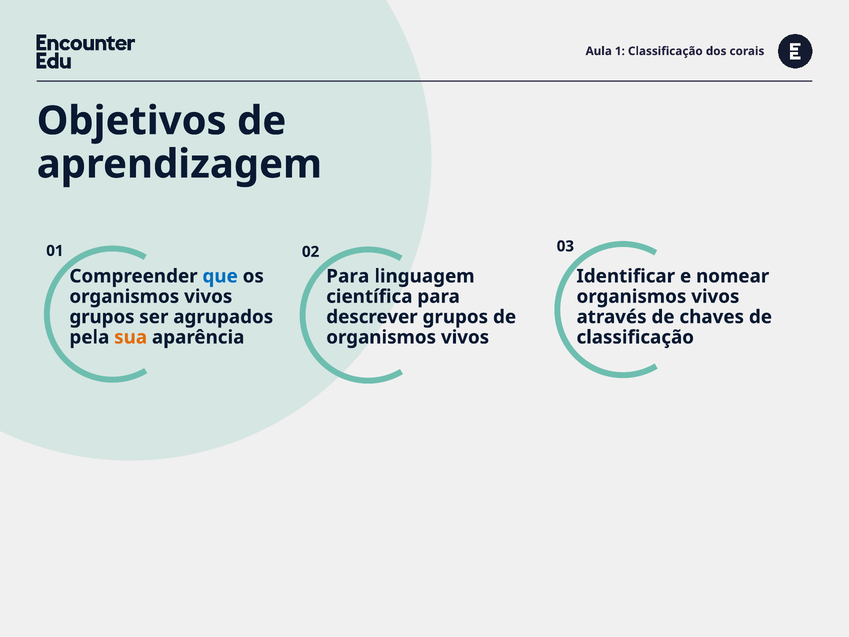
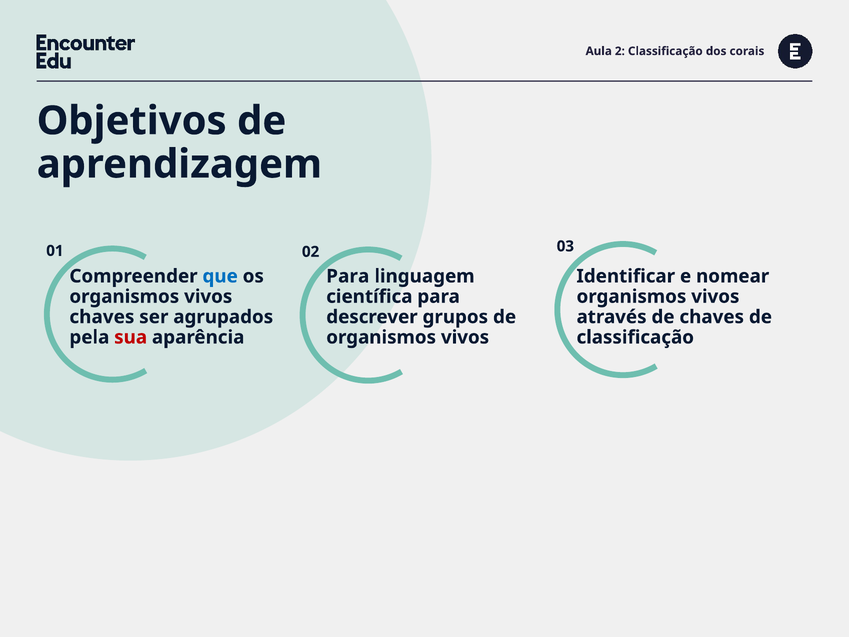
1: 1 -> 2 (620, 51)
grupos: grupos -> chaves (102, 317)
sua colour: orange -> red (131, 337)
